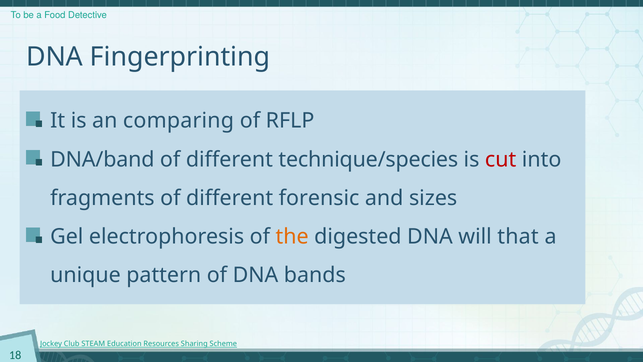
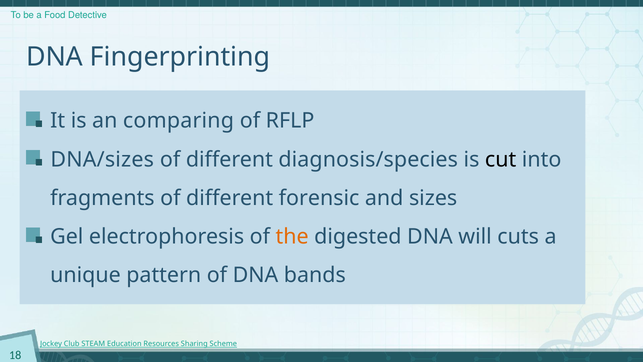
DNA/band: DNA/band -> DNA/sizes (102, 159)
technique/species: technique/species -> diagnosis/species (368, 159)
cut colour: red -> black (501, 159)
that: that -> cuts (518, 237)
